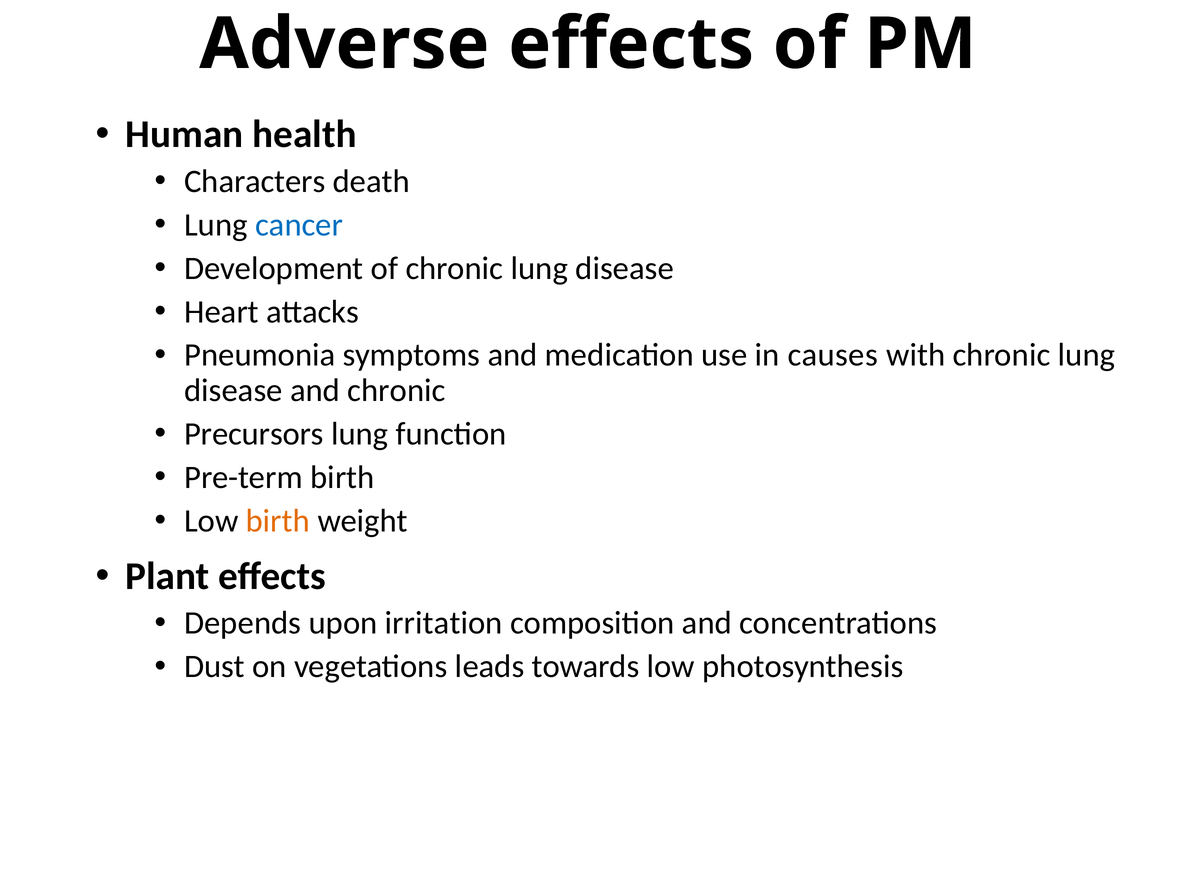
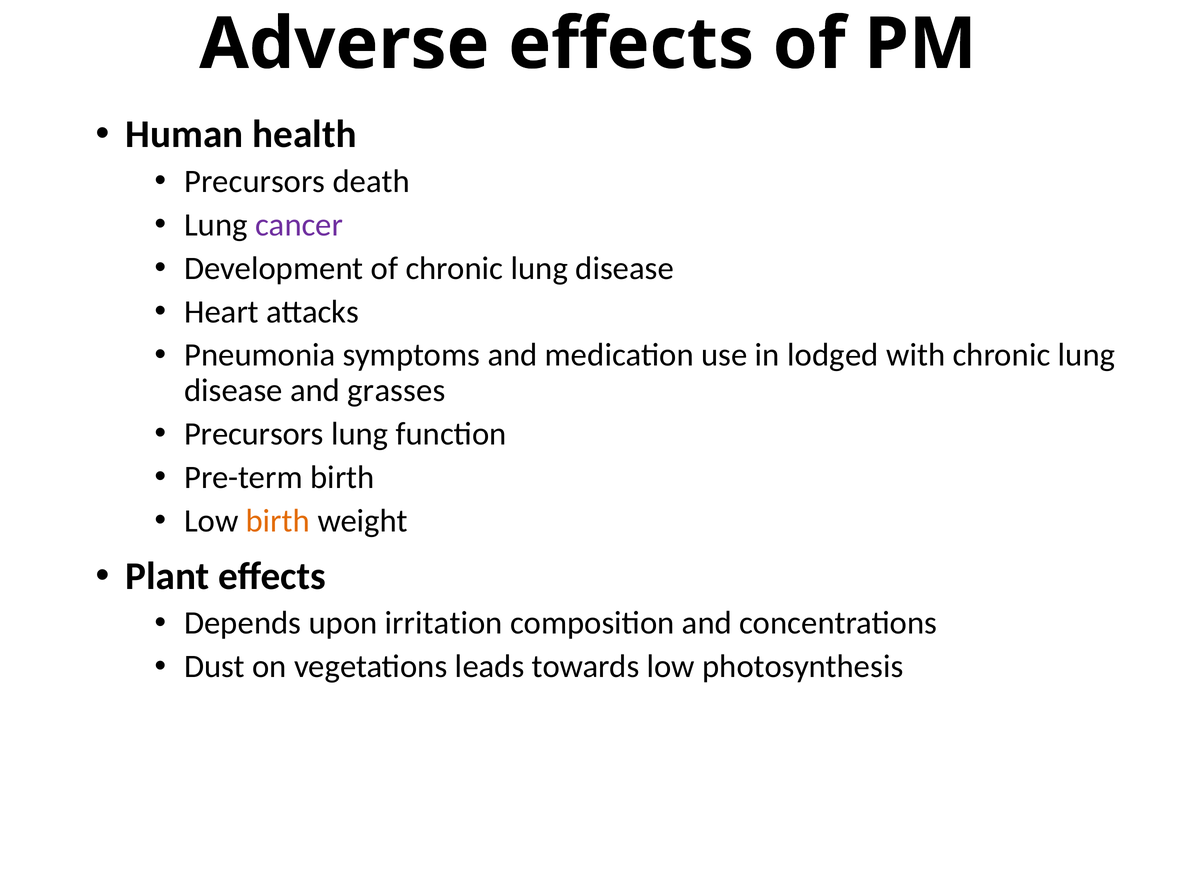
Characters: Characters -> Precursors (255, 181)
cancer colour: blue -> purple (299, 225)
causes: causes -> lodged (833, 355)
and chronic: chronic -> grasses (396, 390)
